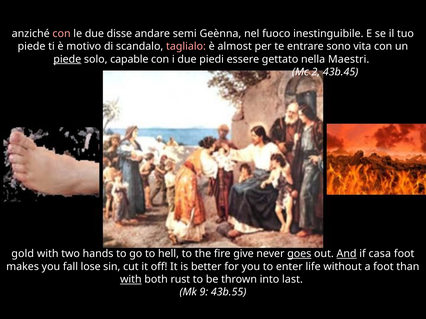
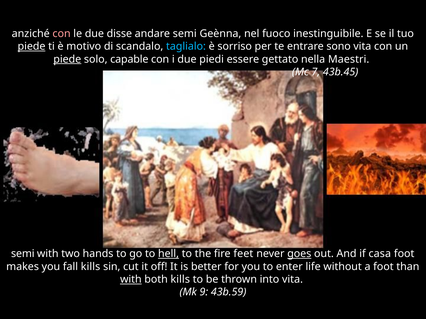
piede underline: none -> present (32, 47)
taglialo colour: pink -> light blue (186, 47)
almost: almost -> sorriso (235, 47)
2: 2 -> 7 (316, 72)
gold: gold -> semi (23, 254)
hell underline: none -> present (169, 254)
give: give -> feet (243, 254)
And underline: present -> none (347, 254)
fall lose: lose -> kills (91, 267)
both rust: rust -> kills (180, 280)
into last: last -> vita (293, 280)
43b.55: 43b.55 -> 43b.59 (229, 293)
